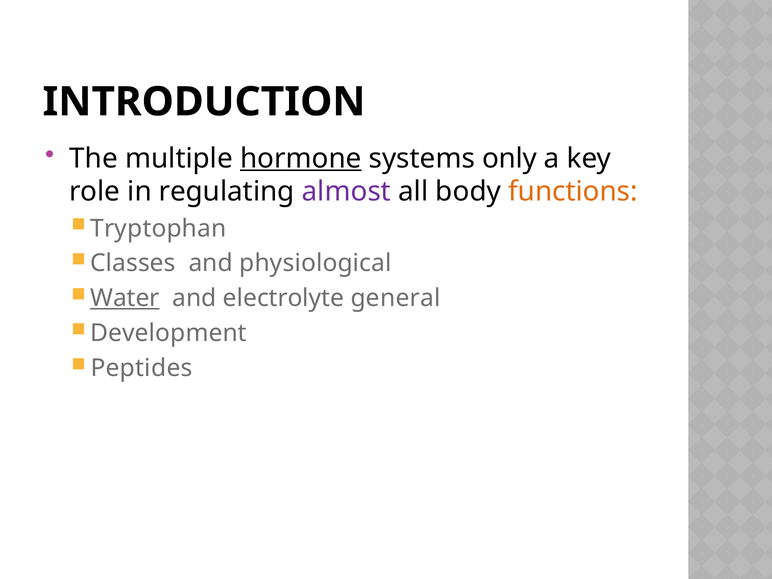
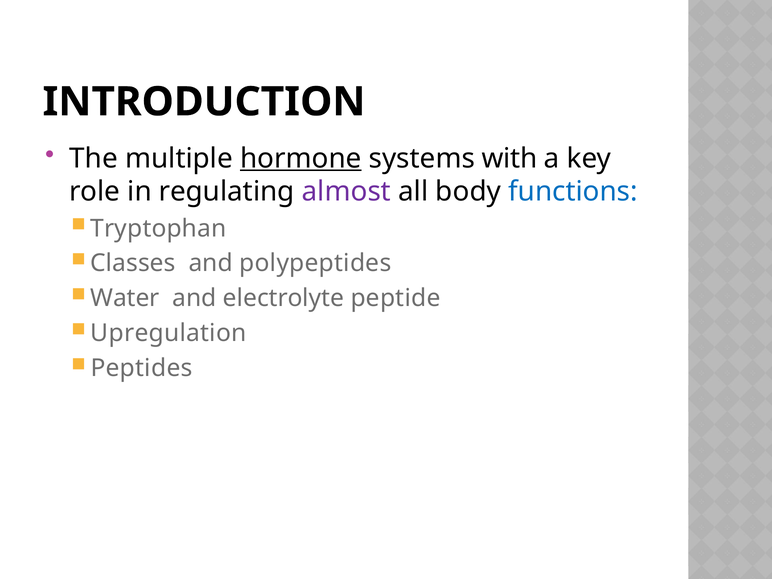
only: only -> with (510, 158)
functions colour: orange -> blue (573, 192)
physiological: physiological -> polypeptides (315, 263)
Water underline: present -> none (125, 298)
general: general -> peptide (396, 298)
Development: Development -> Upregulation (168, 333)
